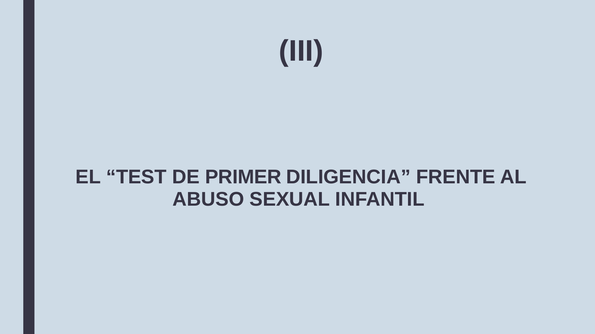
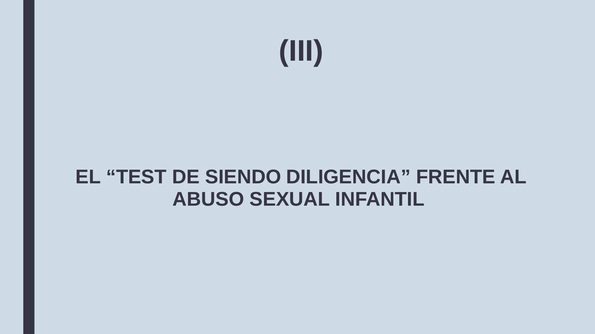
PRIMER: PRIMER -> SIENDO (243, 177)
